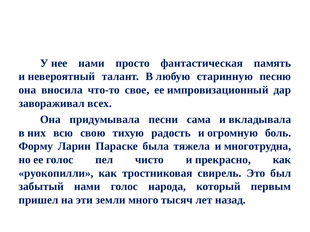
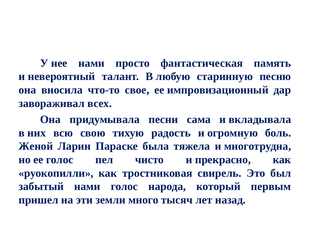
Форму: Форму -> Женой (36, 147)
